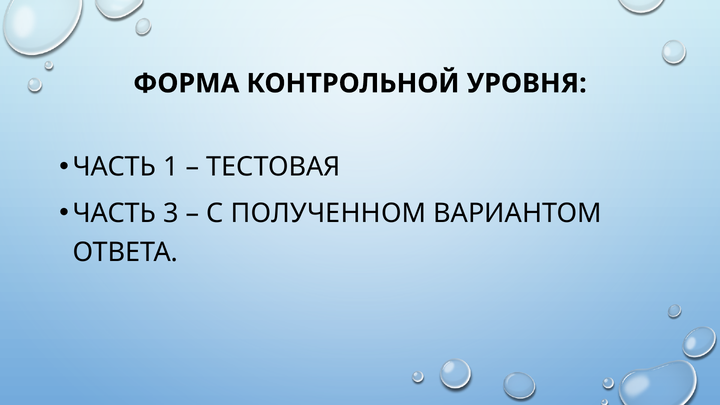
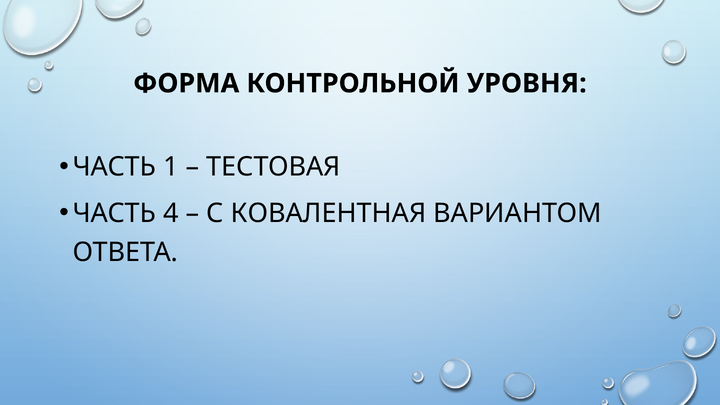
3: 3 -> 4 (171, 213)
ПОЛУЧЕННОМ: ПОЛУЧЕННОМ -> КОВАЛЕНТНАЯ (328, 213)
